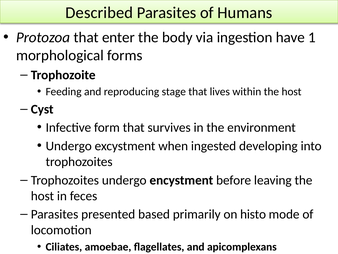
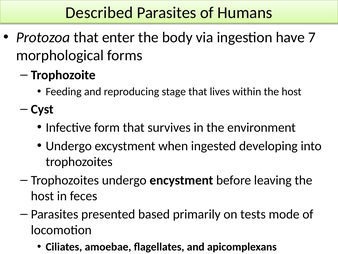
1: 1 -> 7 (312, 37)
histo: histo -> tests (253, 214)
